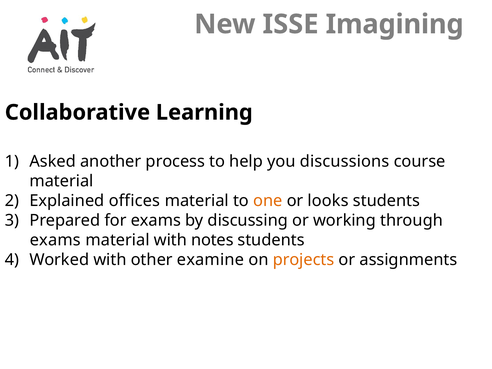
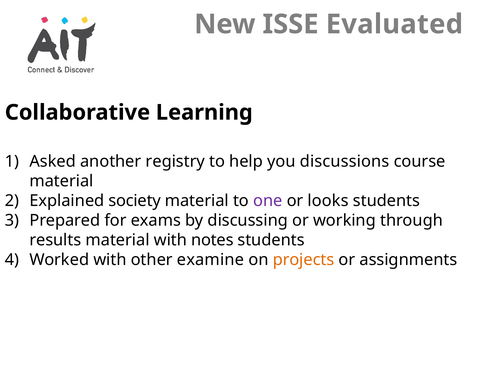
Imagining: Imagining -> Evaluated (394, 24)
process: process -> registry (175, 161)
offices: offices -> society (135, 201)
one colour: orange -> purple (268, 201)
exams: exams -> results (55, 240)
